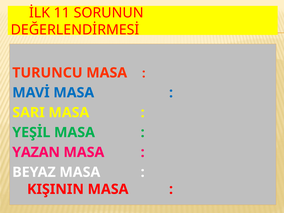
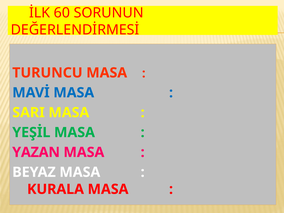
11: 11 -> 60 (62, 13)
KIŞININ: KIŞININ -> KURALA (55, 189)
